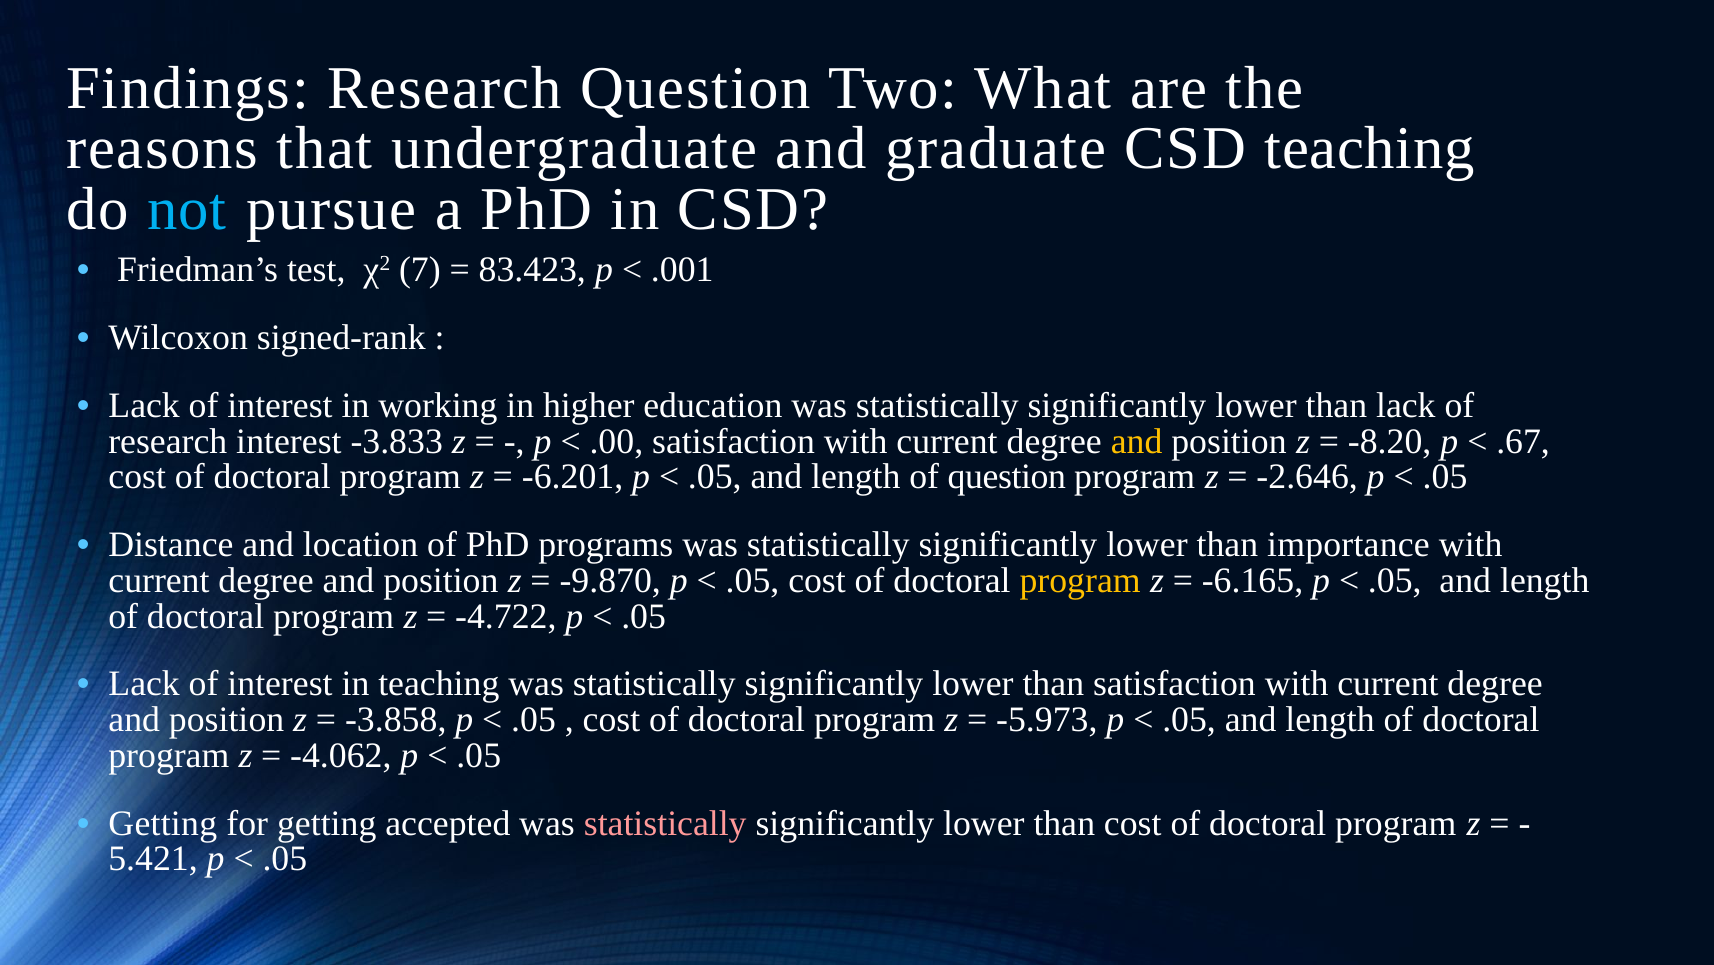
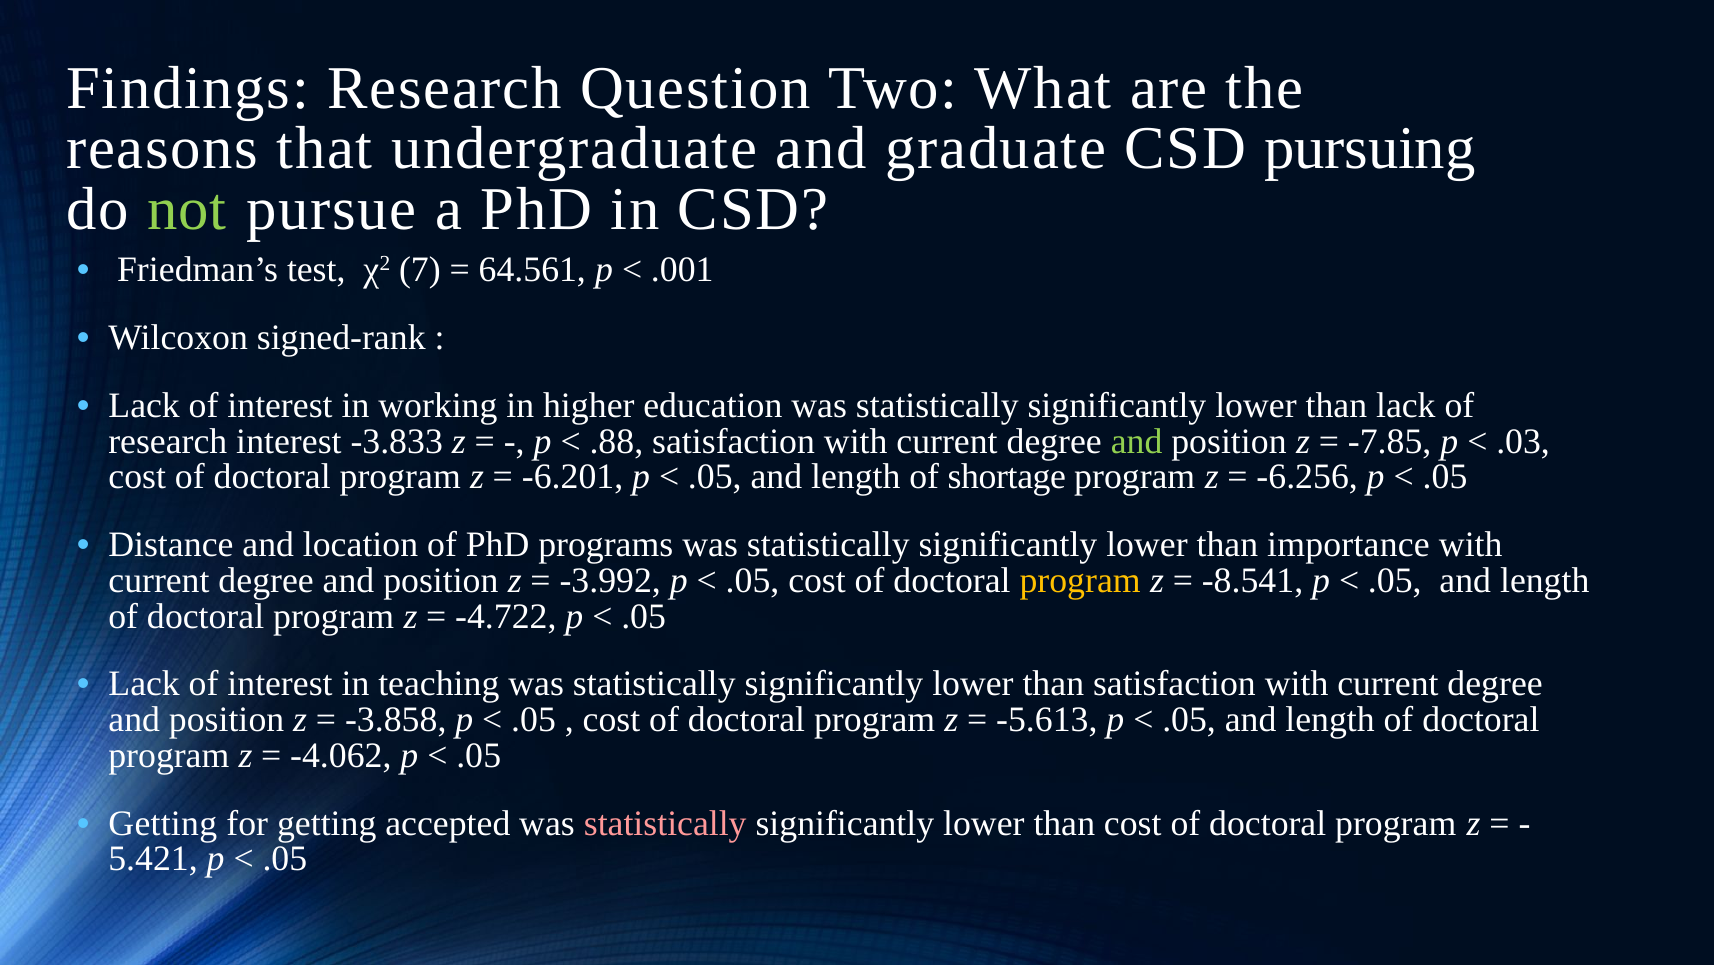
CSD teaching: teaching -> pursuing (1370, 149)
not colour: light blue -> light green (187, 209)
83.423: 83.423 -> 64.561 (532, 270)
.00: .00 -> .88 (616, 441)
and colour: yellow -> light green (1137, 441)
-8.20: -8.20 -> -7.85 (1390, 441)
.67: .67 -> .03 (1523, 441)
of question: question -> shortage (1007, 477)
-2.646: -2.646 -> -6.256 (1307, 477)
-9.870: -9.870 -> -3.992 (610, 580)
-6.165: -6.165 -> -8.541 (1253, 580)
-5.973: -5.973 -> -5.613 (1047, 719)
